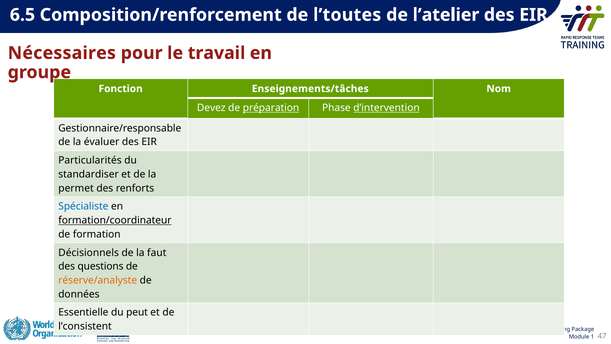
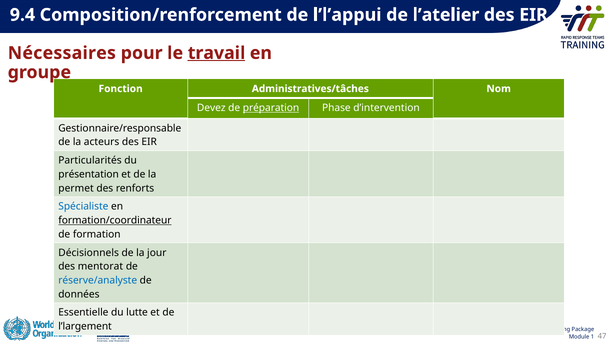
6.5: 6.5 -> 9.4 (22, 15)
l’toutes: l’toutes -> l’lʼappui (347, 15)
travail underline: none -> present (216, 53)
Enseignements/tâches: Enseignements/tâches -> Administratives/tâches (310, 89)
d’intervention underline: present -> none (387, 108)
évaluer: évaluer -> acteurs (102, 142)
standardiser: standardiser -> présentation (89, 174)
faut: faut -> jour (157, 252)
questions: questions -> mentorat (100, 266)
réserve/analyste colour: orange -> blue (98, 280)
peut: peut -> lutte (137, 312)
l’consistent: l’consistent -> l’largement (85, 326)
